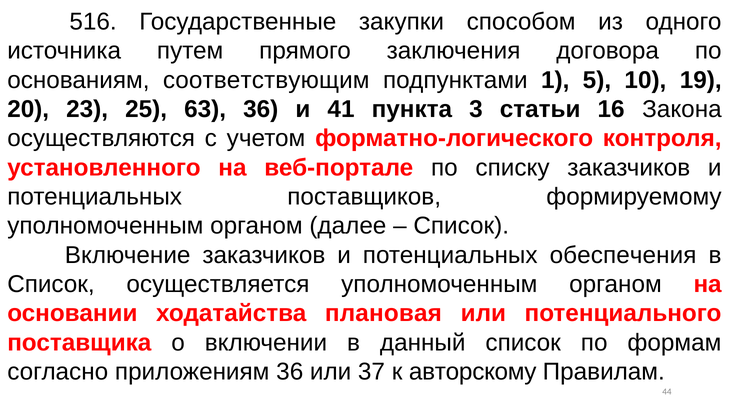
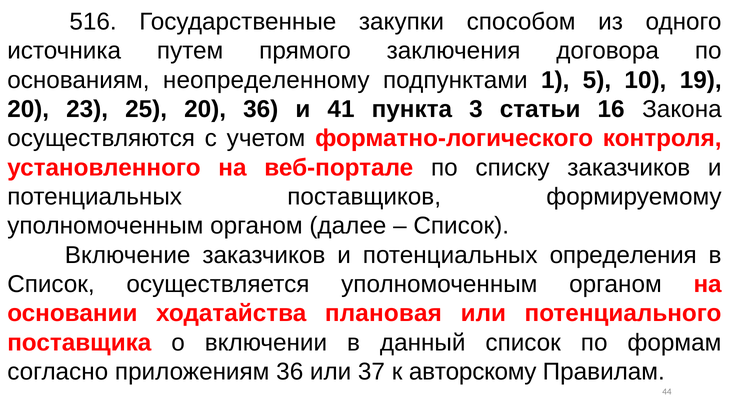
соответствующим: соответствующим -> неопределенному (266, 80)
25 63: 63 -> 20 (205, 109)
обеспечения: обеспечения -> определения (623, 255)
